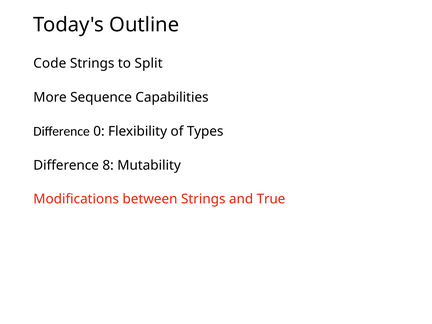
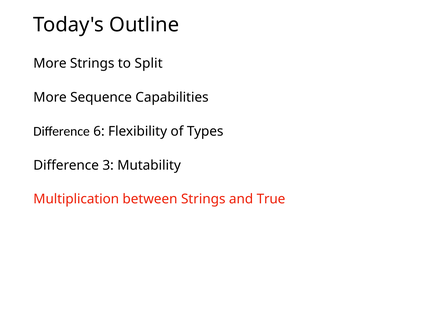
Code: Code -> More (50, 63)
0: 0 -> 6 (99, 131)
8: 8 -> 3 (108, 165)
Modifications: Modifications -> Multiplication (76, 199)
